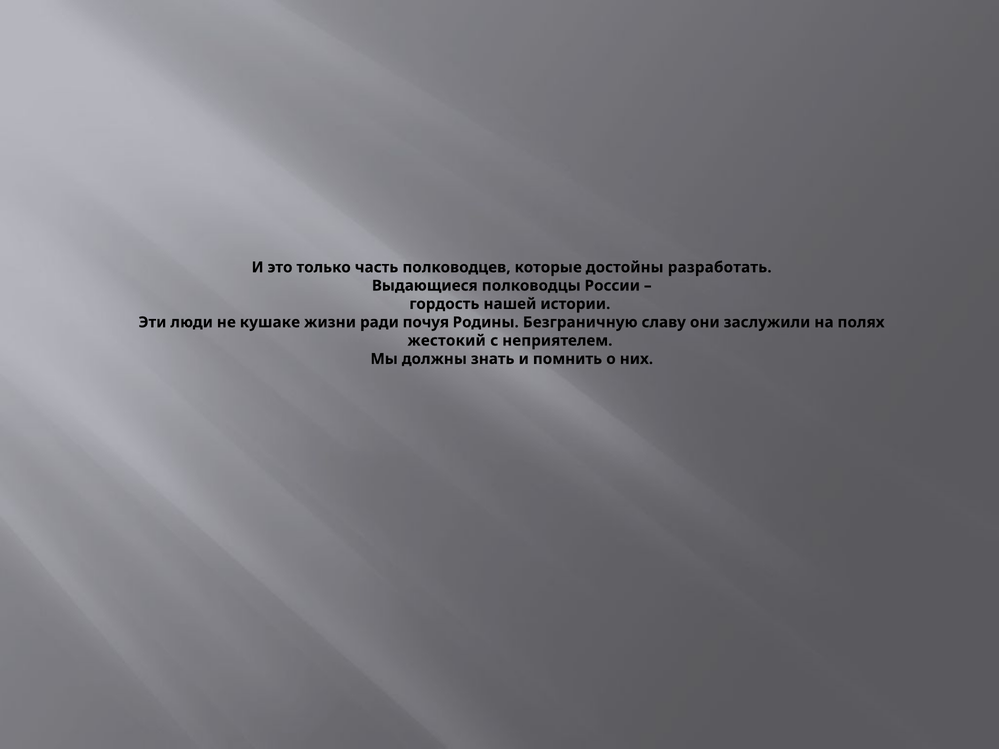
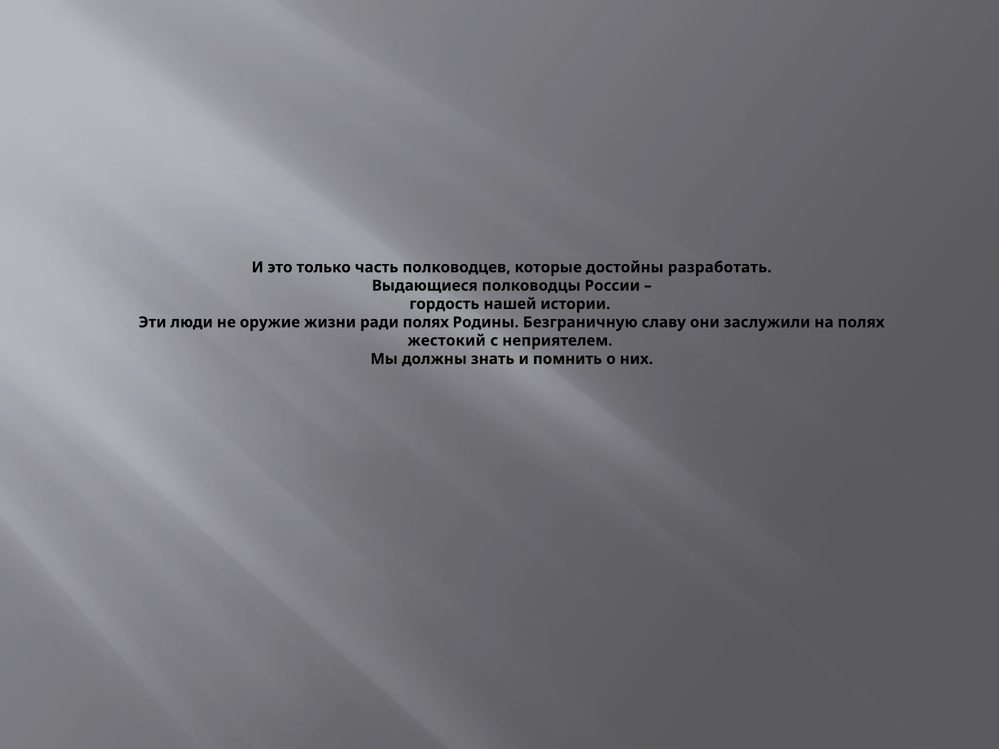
кушаке: кушаке -> оружие (270, 322)
ради почуя: почуя -> полях (426, 322)
